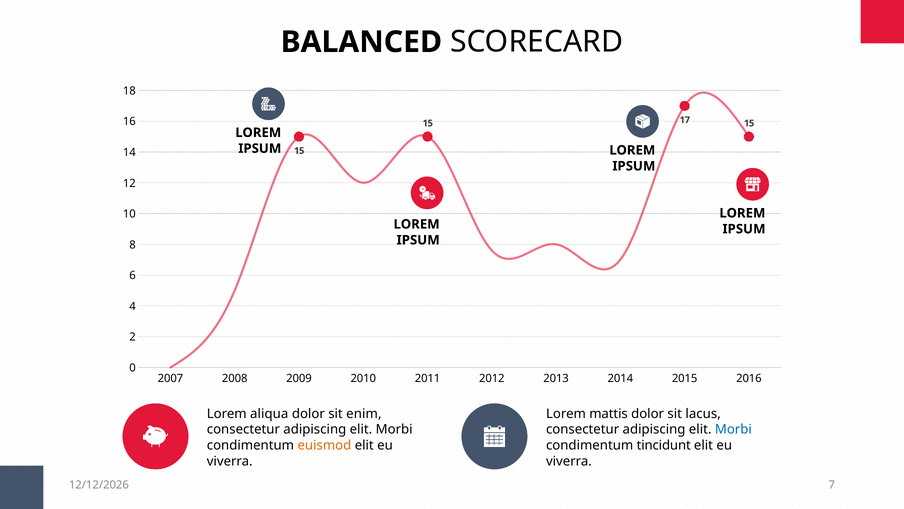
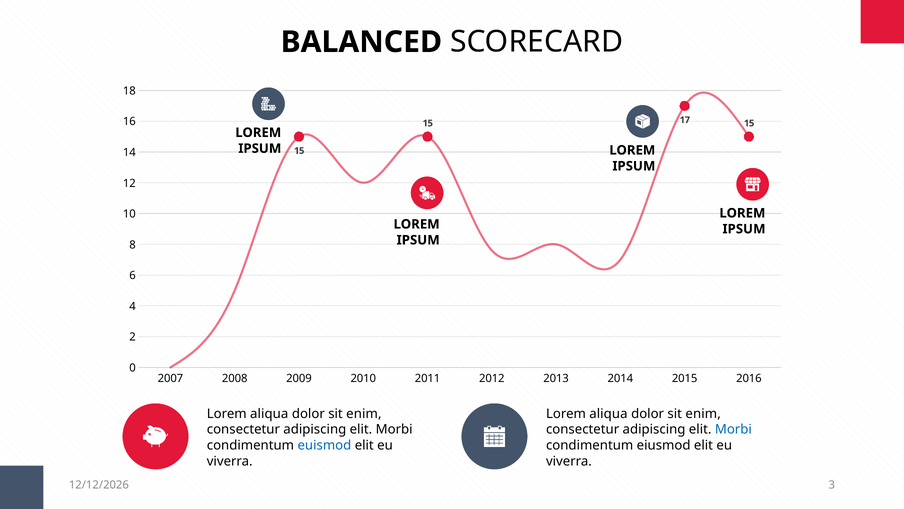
mattis: mattis -> aliqua (608, 413)
lacus: lacus -> enim (703, 413)
euismod colour: orange -> blue (324, 445)
tincidunt: tincidunt -> eiusmod (664, 445)
7: 7 -> 3 (832, 485)
